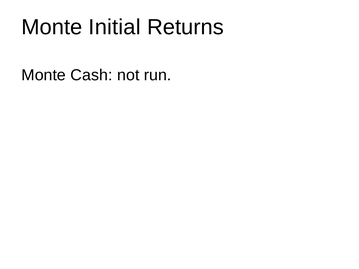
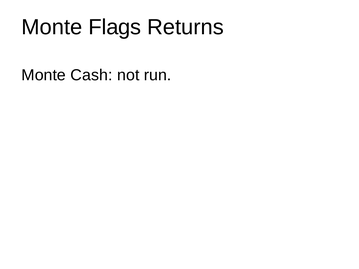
Initial: Initial -> Flags (115, 27)
